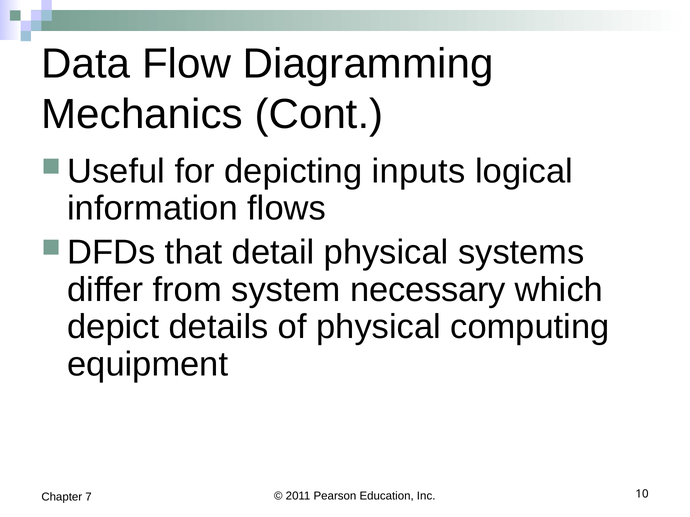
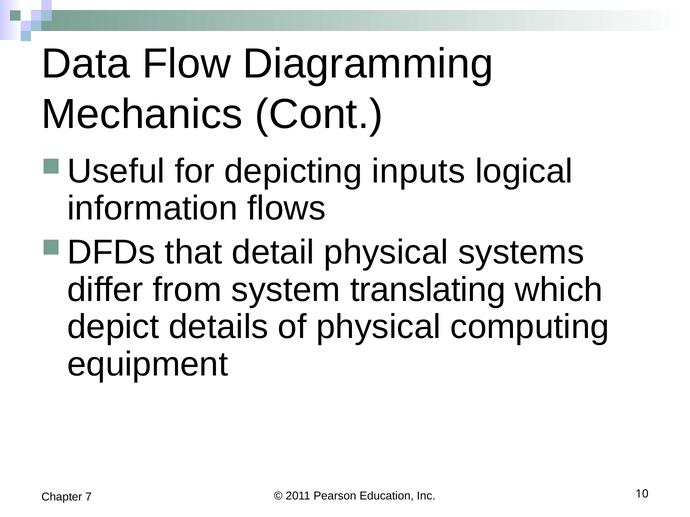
necessary: necessary -> translating (428, 290)
